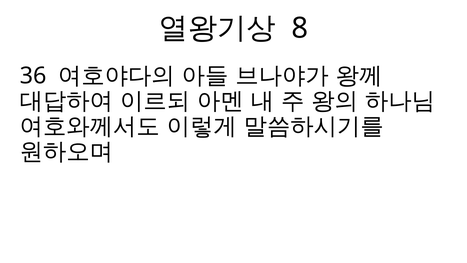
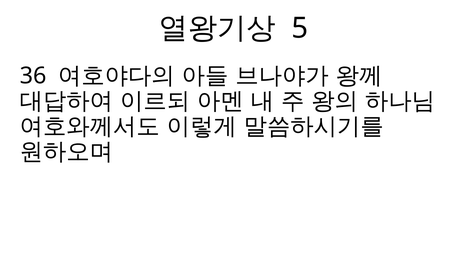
8: 8 -> 5 (300, 28)
